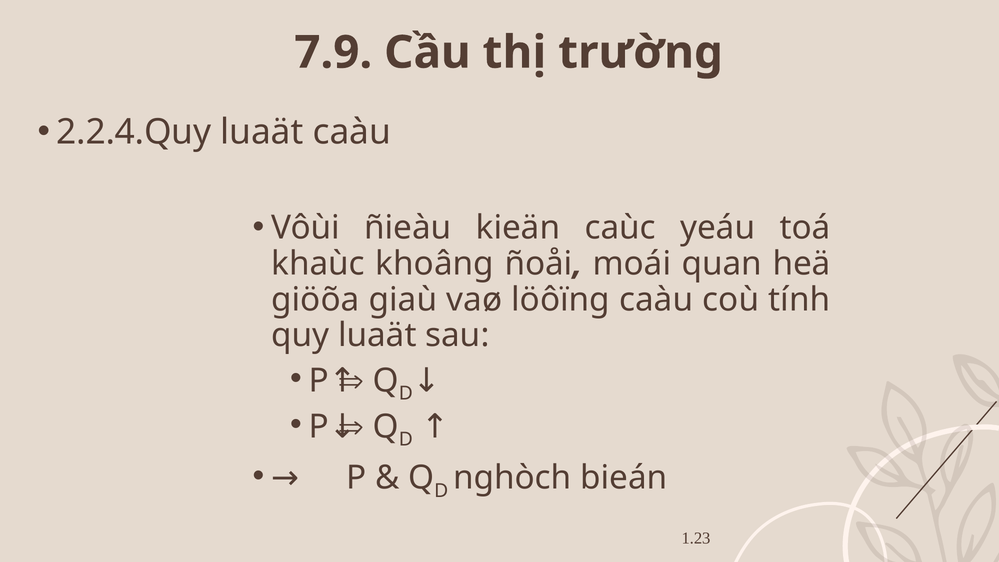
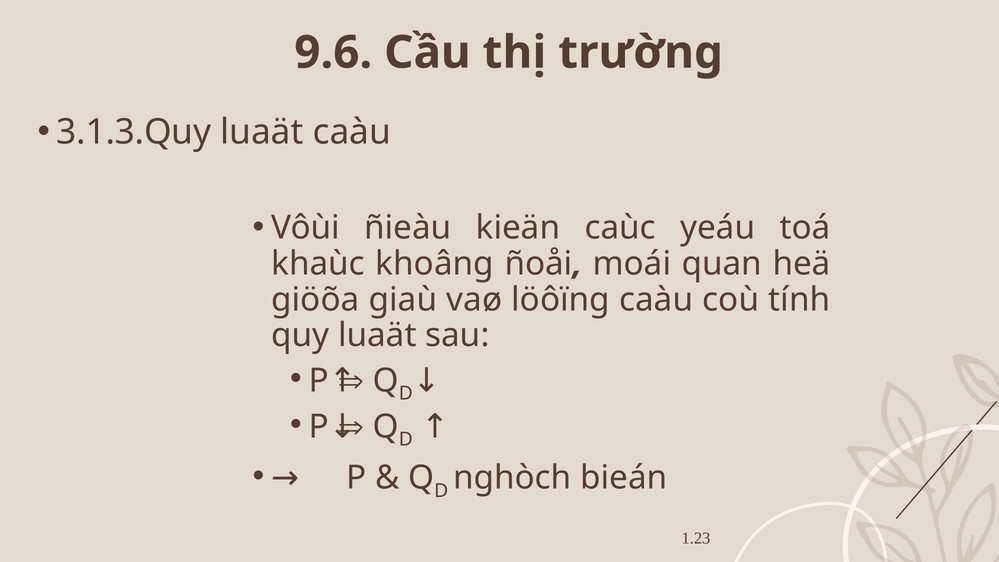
7.9: 7.9 -> 9.6 (333, 53)
2.2.4.Quy: 2.2.4.Quy -> 3.1.3.Quy (134, 132)
